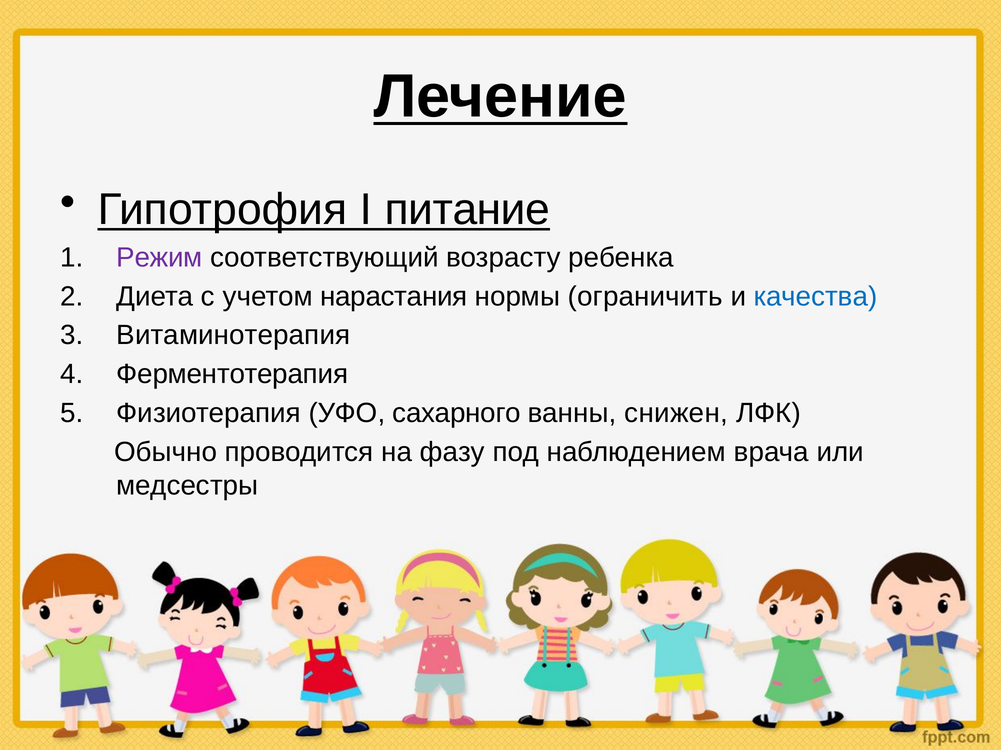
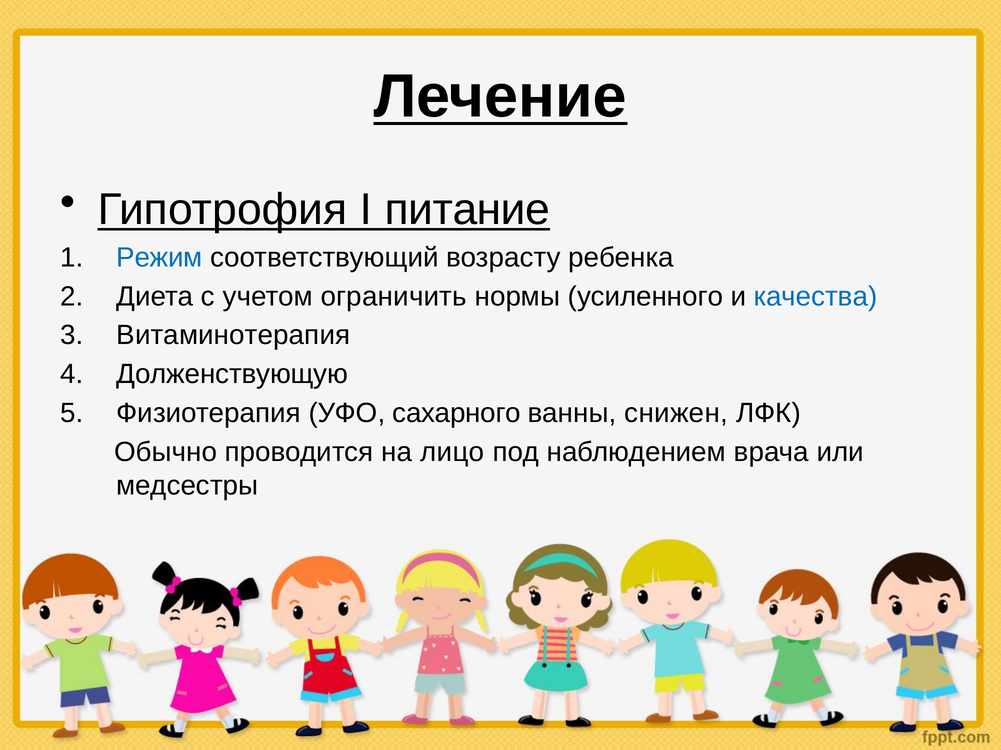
Режим colour: purple -> blue (159, 258)
нарастания: нарастания -> ограничить (394, 297)
ограничить: ограничить -> усиленного (645, 297)
Ферментотерапия: Ферментотерапия -> Долженствующую (232, 375)
фазу: фазу -> лицо (452, 452)
